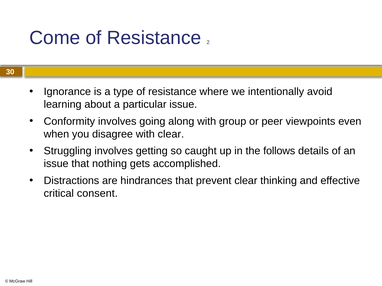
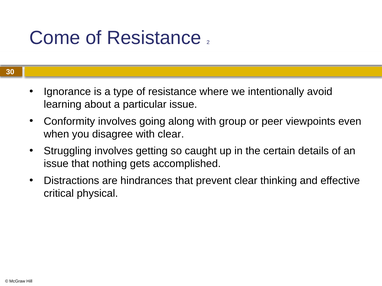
follows: follows -> certain (279, 151)
consent: consent -> physical (97, 194)
